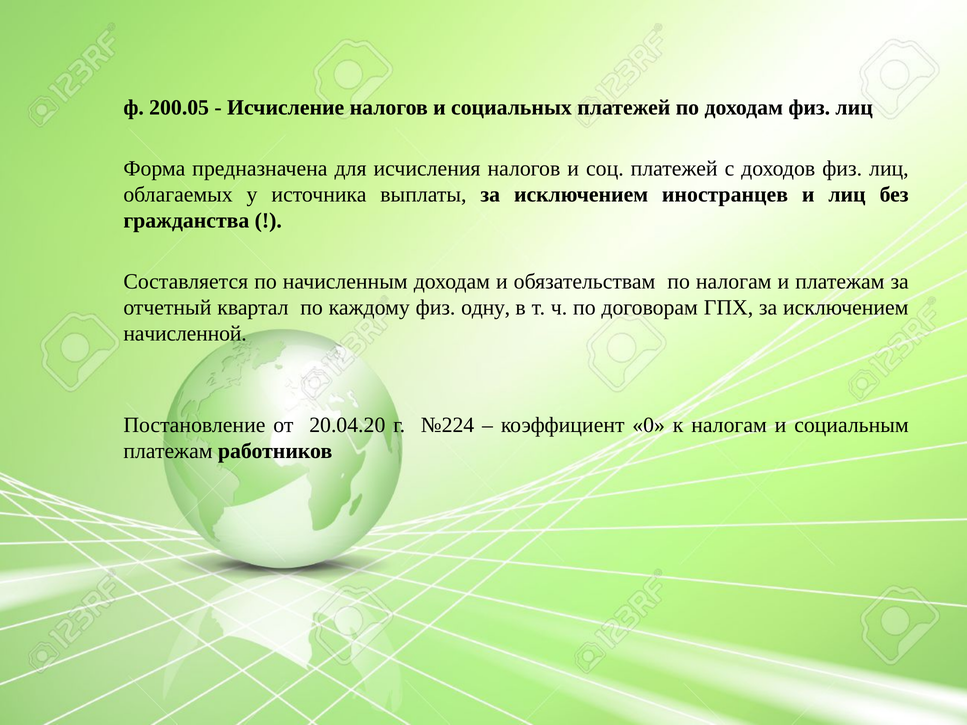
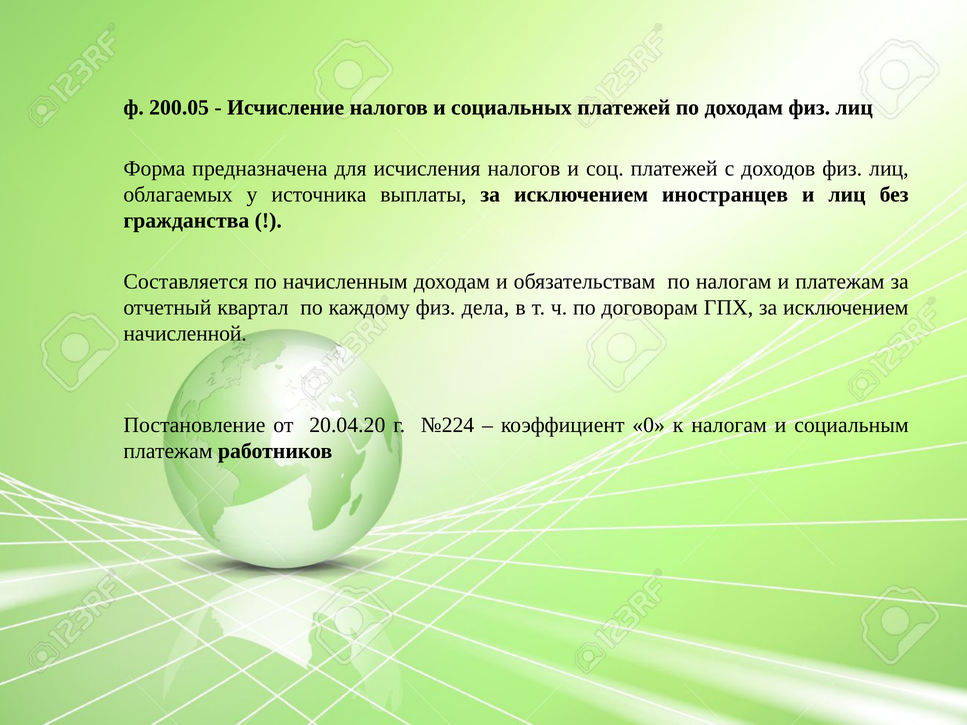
одну: одну -> дела (485, 308)
